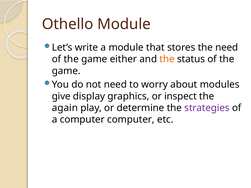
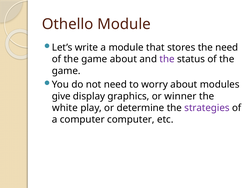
game either: either -> about (123, 59)
the colour: orange -> purple (167, 59)
inspect: inspect -> winner (180, 96)
again: again -> white (65, 108)
